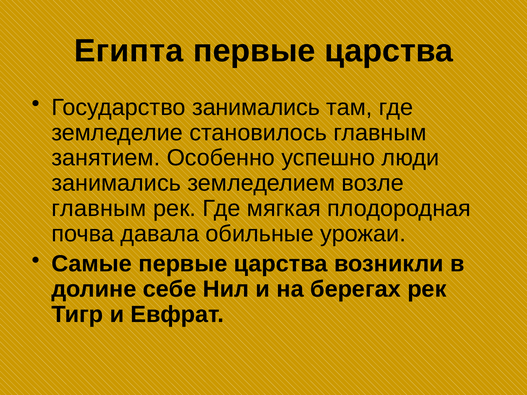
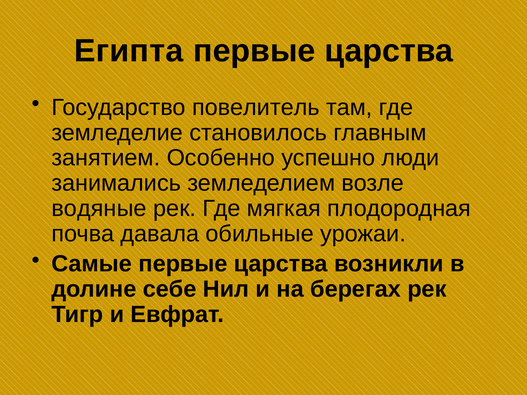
Государство занимались: занимались -> повелитель (256, 107)
главным: главным -> водяные (99, 209)
